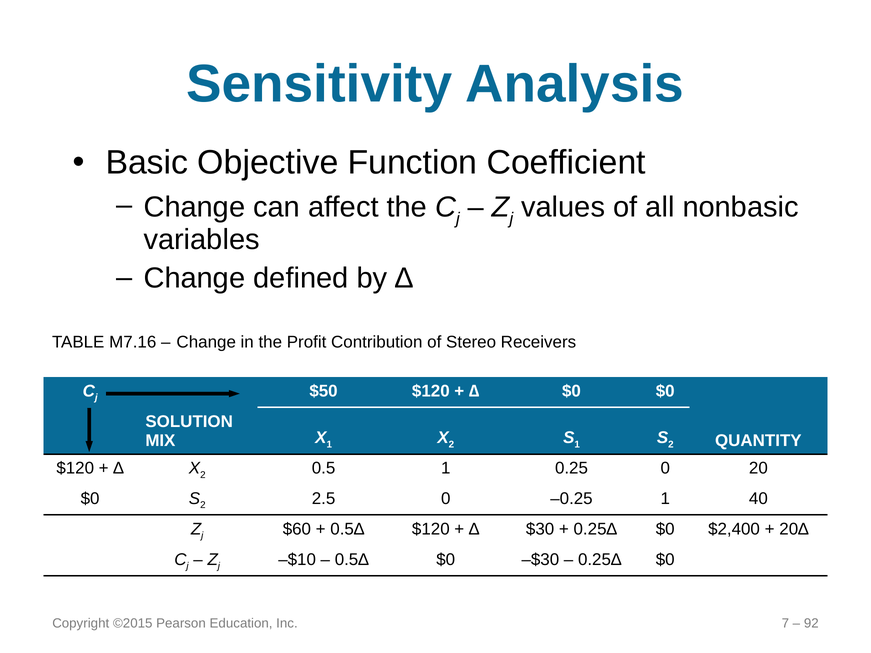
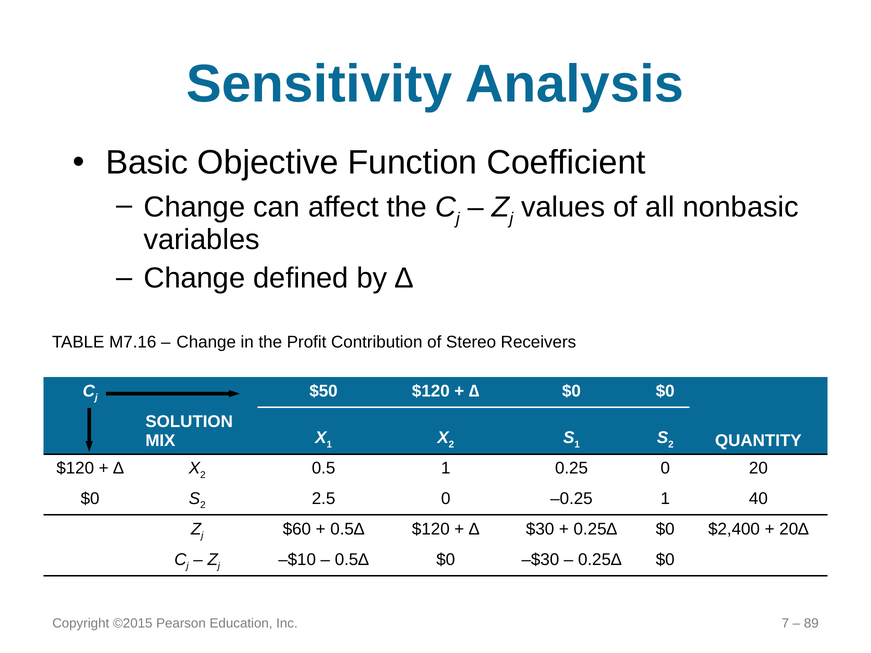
92: 92 -> 89 (811, 624)
